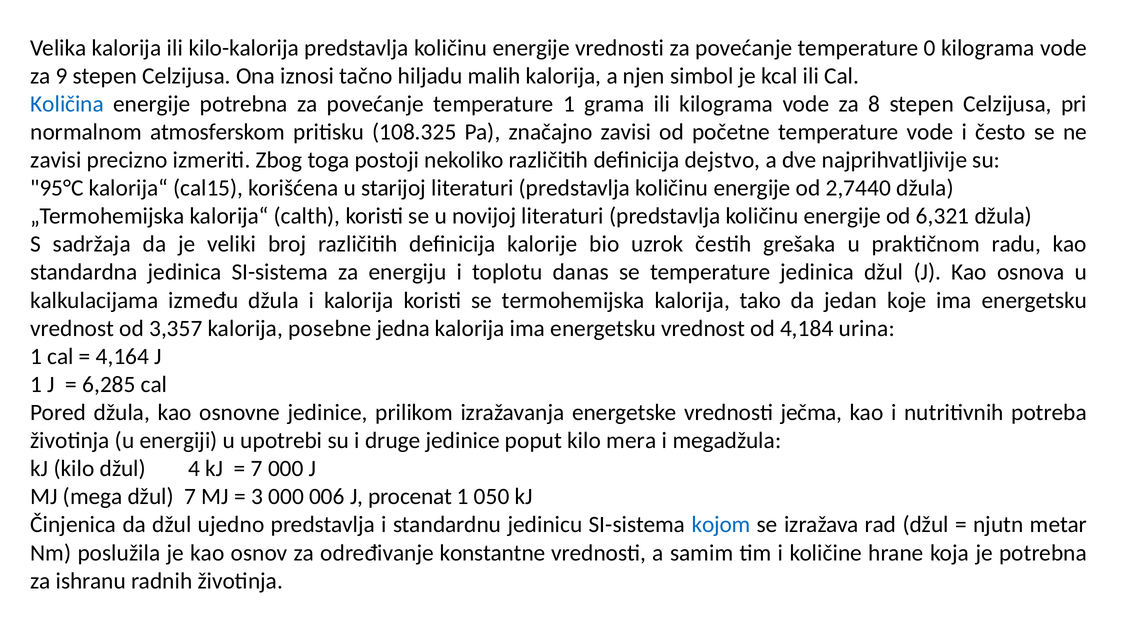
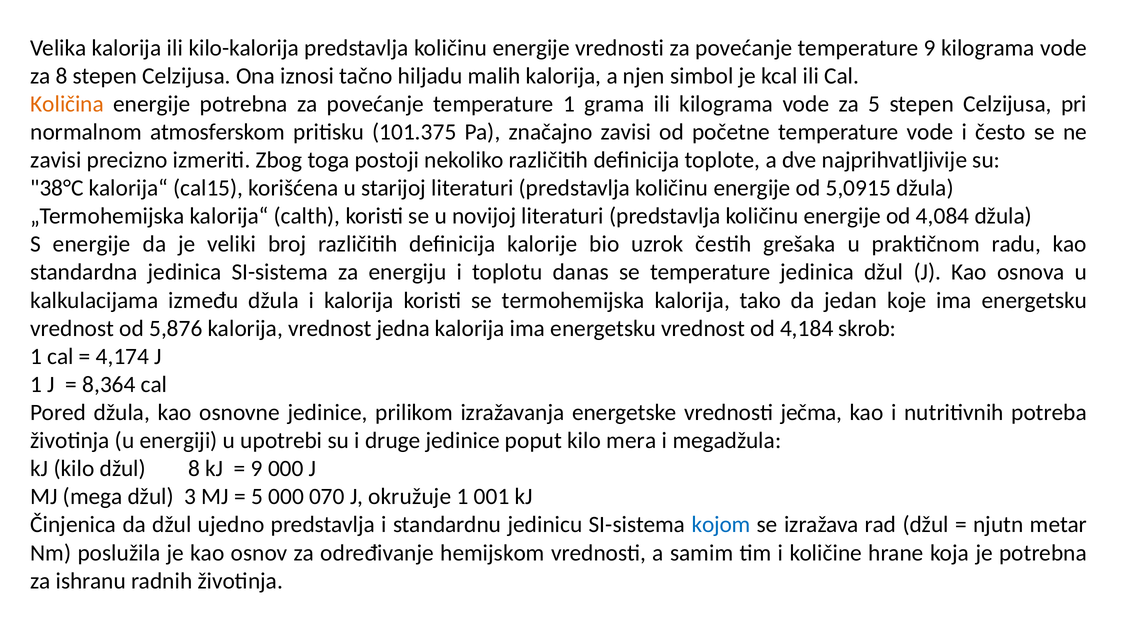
temperature 0: 0 -> 9 (930, 48)
za 9: 9 -> 8 (61, 76)
Količina colour: blue -> orange (67, 104)
za 8: 8 -> 5 (874, 104)
108.325: 108.325 -> 101.375 (414, 132)
dejstvo: dejstvo -> toplote (722, 160)
95°C: 95°C -> 38°C (57, 188)
2,7440: 2,7440 -> 5,0915 (858, 188)
6,321: 6,321 -> 4,084 (943, 216)
S sadržaja: sadržaja -> energije (92, 244)
3,357: 3,357 -> 5,876 (176, 328)
kalorija posebne: posebne -> vrednost (330, 328)
urina: urina -> skrob (867, 328)
4,164: 4,164 -> 4,174 (123, 357)
6,285: 6,285 -> 8,364 (109, 385)
džul 4: 4 -> 8 (194, 469)
7: 7 -> 9 (257, 469)
džul 7: 7 -> 3 (190, 497)
3: 3 -> 5 (257, 497)
006: 006 -> 070 (327, 497)
procenat: procenat -> okružuje (410, 497)
050: 050 -> 001 (492, 497)
konstantne: konstantne -> hemijskom (492, 553)
